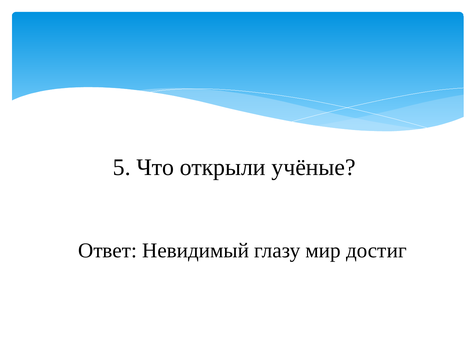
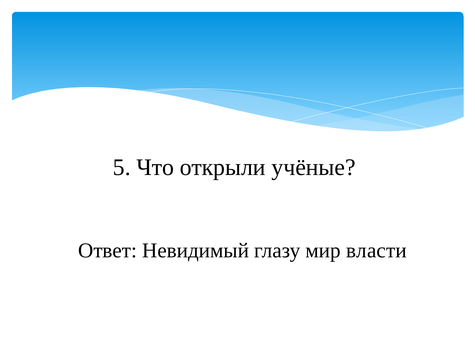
достиг: достиг -> власти (376, 251)
